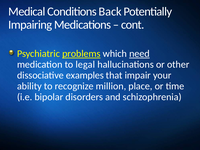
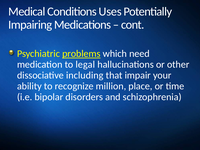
Back: Back -> Uses (110, 12)
need underline: present -> none (139, 54)
examples: examples -> including (85, 75)
